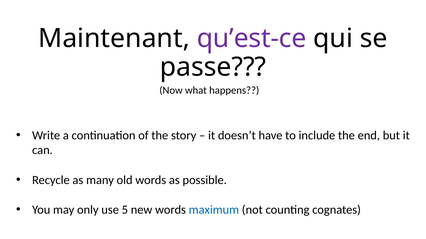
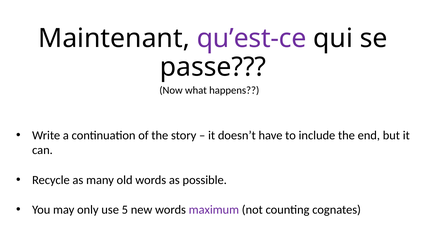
maximum colour: blue -> purple (214, 210)
